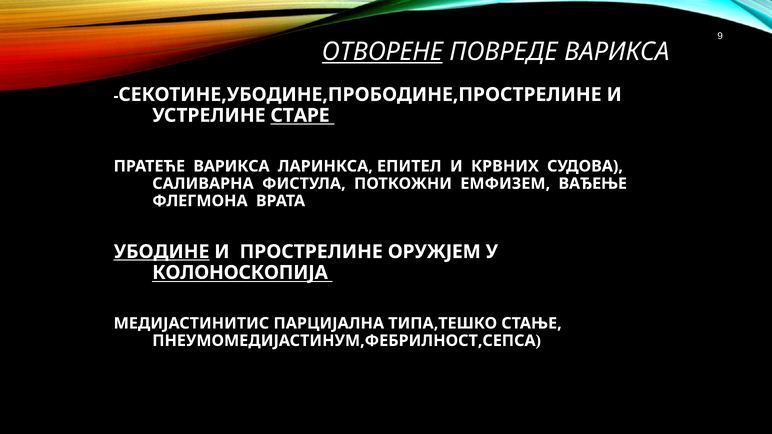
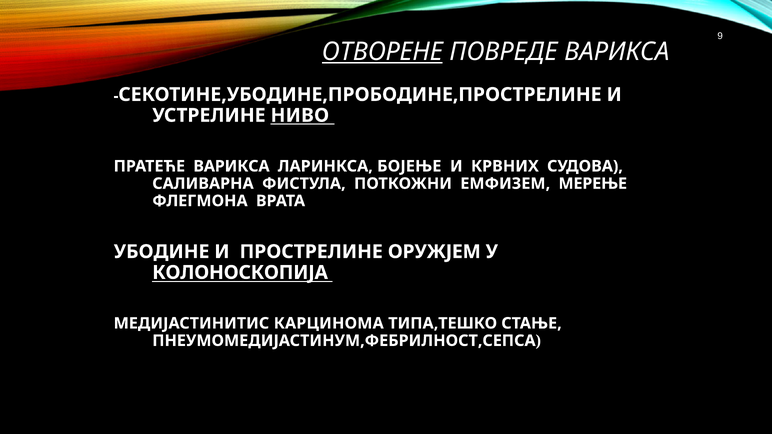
СТАРЕ: СТАРЕ -> НИВО (300, 115)
ЕПИТЕЛ: ЕПИТЕЛ -> БОЈЕЊЕ (409, 166)
ВАЂЕЊЕ: ВАЂЕЊЕ -> МЕРЕЊЕ (593, 184)
УБОДИНЕ underline: present -> none (162, 252)
ПАРЦИЈАЛНА: ПАРЦИЈАЛНА -> КАРЦИНОМА (329, 323)
